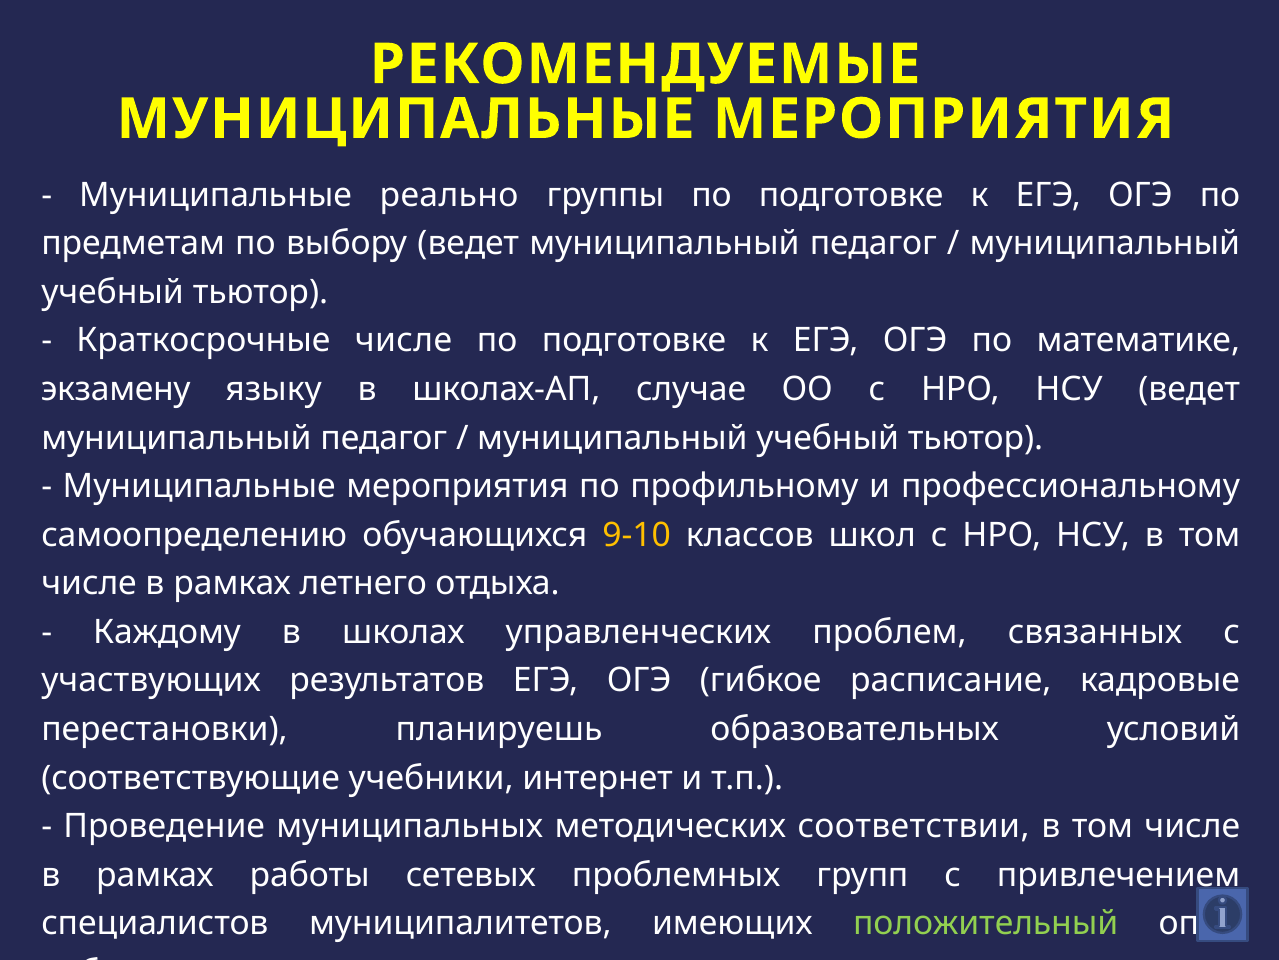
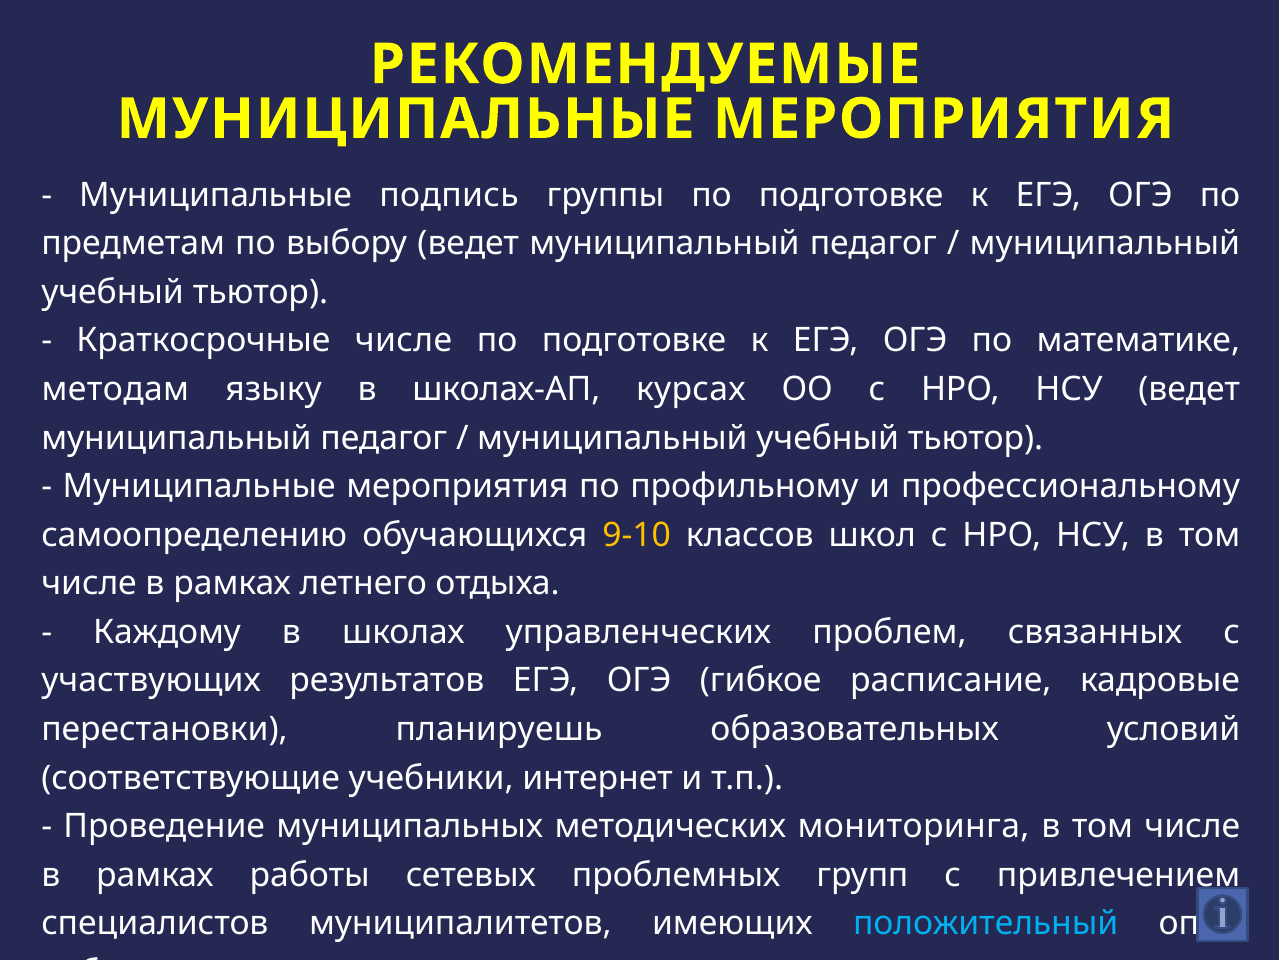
реально: реально -> подпись (449, 195)
экзамену: экзамену -> методам (115, 389)
случае: случае -> курсах (691, 389)
соответствии: соответствии -> мониторинга (914, 826)
положительный colour: light green -> light blue (986, 923)
